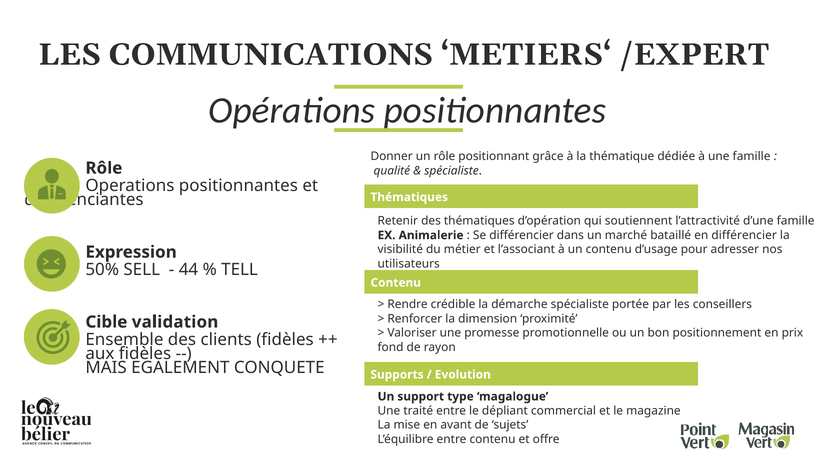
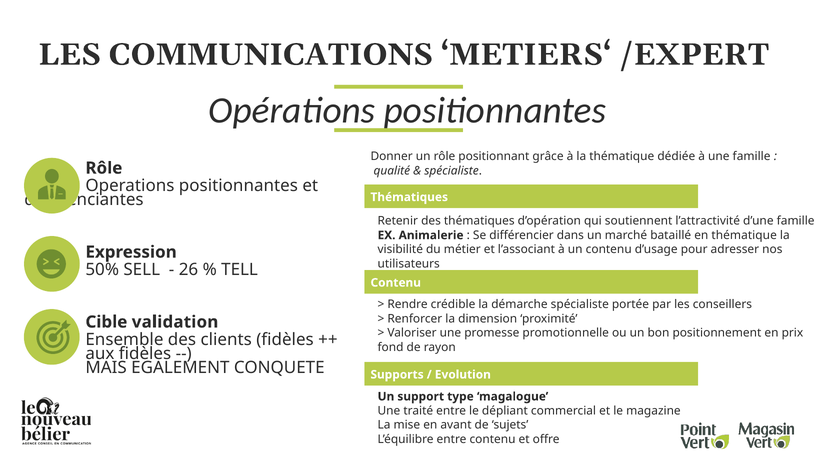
en différencier: différencier -> thématique (744, 236)
44: 44 -> 26 (188, 270)
